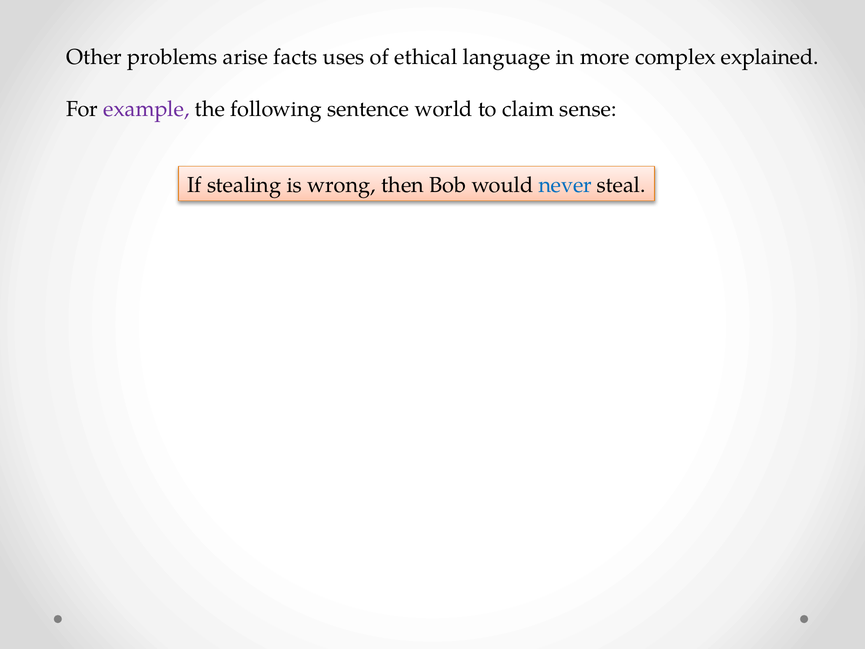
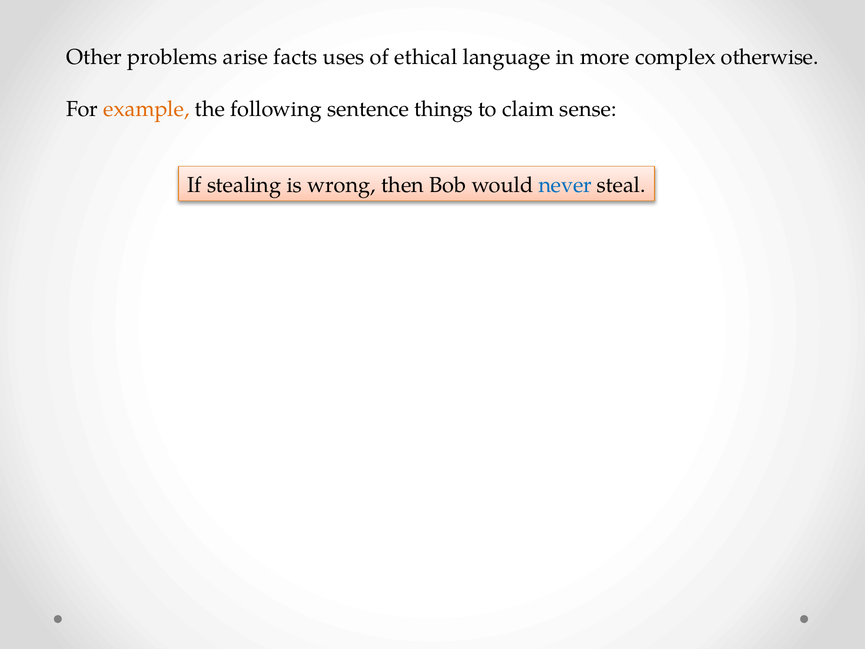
explained: explained -> otherwise (770, 57)
example colour: purple -> orange (146, 109)
world: world -> things (444, 109)
